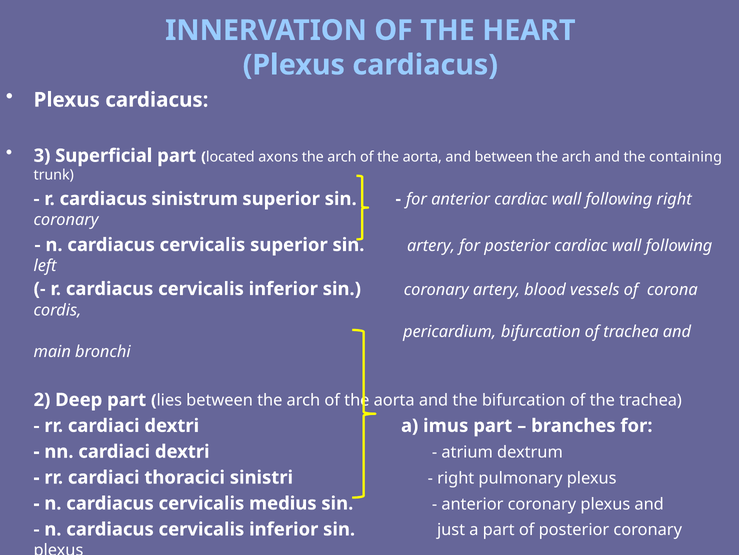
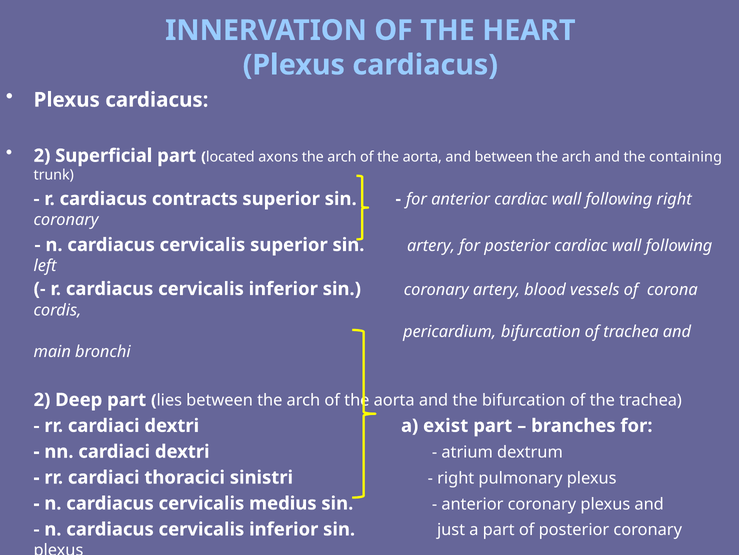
3: 3 -> 2 (42, 155)
cardiacus sinistrum: sinistrum -> contracts (195, 199)
imus: imus -> exist (446, 425)
